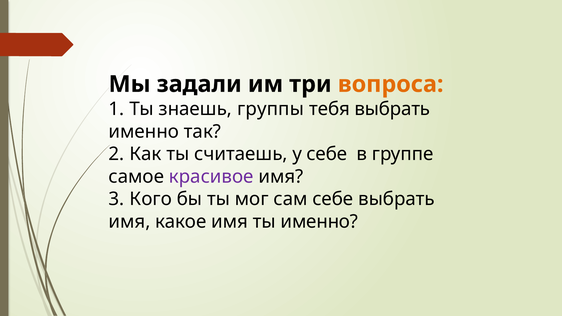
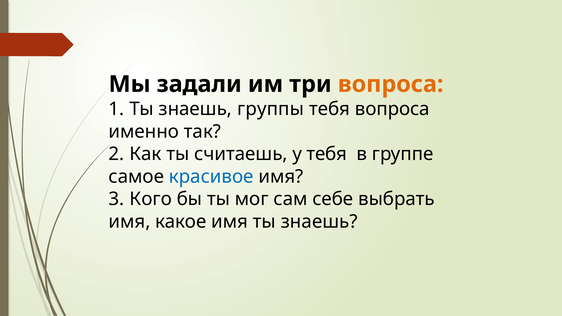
тебя выбрать: выбрать -> вопроса (392, 109)
у себе: себе -> тебя (327, 154)
красивое colour: purple -> blue (211, 177)
имя ты именно: именно -> знаешь (319, 222)
